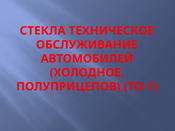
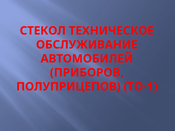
СТЕКЛА: СТЕКЛА -> СТЕКОЛ (43, 31)
ХОЛОДНОЕ: ХОЛОДНОЕ -> ПРИБОРОВ (87, 73)
